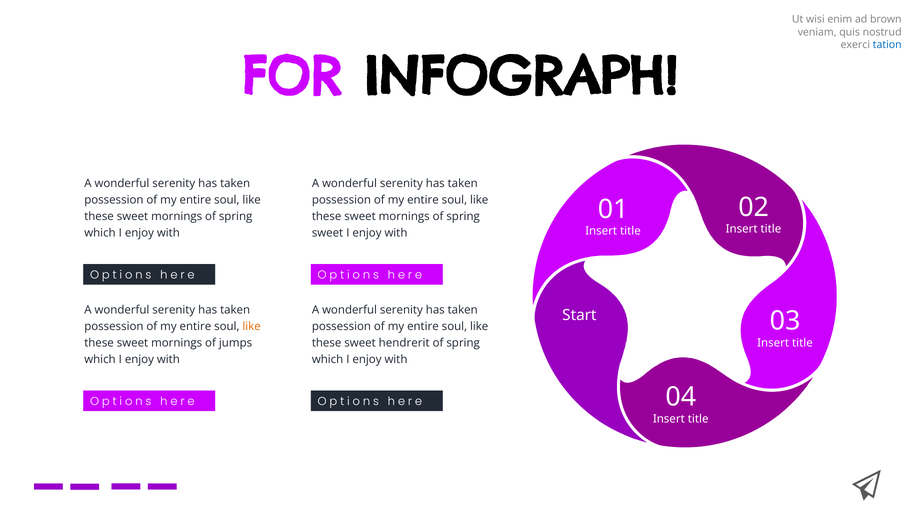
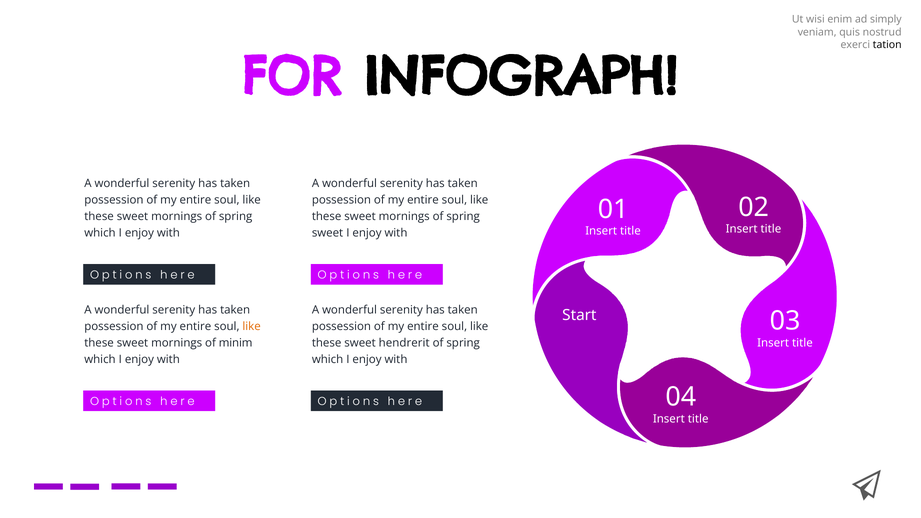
brown: brown -> simply (886, 19)
tation colour: blue -> black (887, 45)
jumps: jumps -> minim (236, 343)
